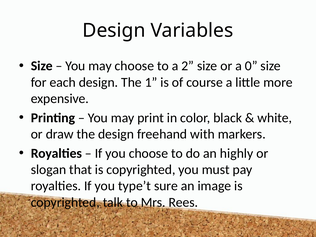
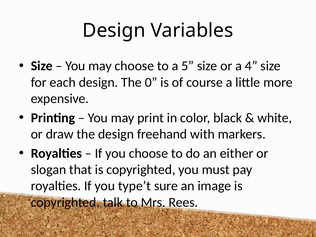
2: 2 -> 5 (188, 66)
0: 0 -> 4 (251, 66)
1: 1 -> 0 (151, 82)
highly: highly -> either (237, 153)
